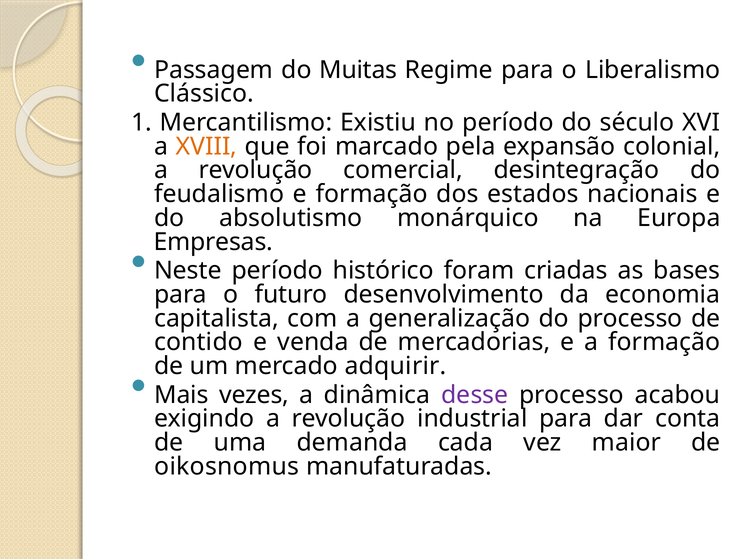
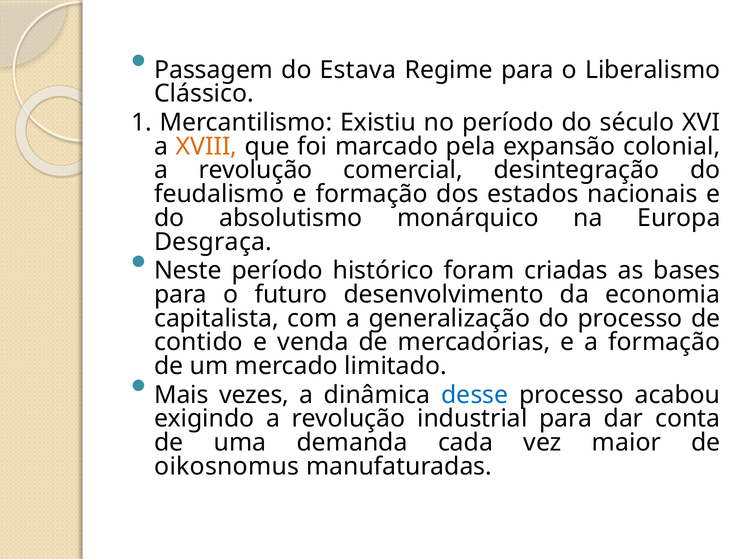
Muitas: Muitas -> Estava (358, 70)
Empresas: Empresas -> Desgraça (213, 242)
adquirir: adquirir -> limitado (396, 366)
desse colour: purple -> blue (475, 395)
